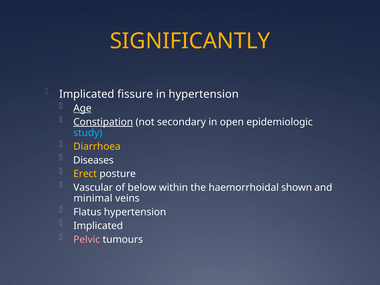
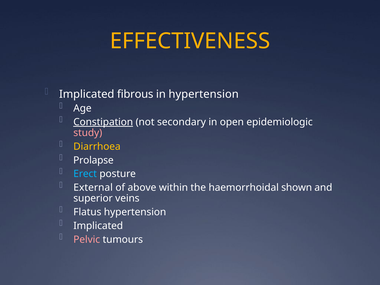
SIGNIFICANTLY: SIGNIFICANTLY -> EFFECTIVENESS (190, 41)
fissure: fissure -> fibrous (135, 94)
Age underline: present -> none (82, 108)
study colour: light blue -> pink (88, 133)
Diseases: Diseases -> Prolapse (93, 160)
Erect colour: yellow -> light blue (85, 174)
Vascular: Vascular -> External (93, 188)
below: below -> above (142, 188)
minimal: minimal -> superior (93, 198)
